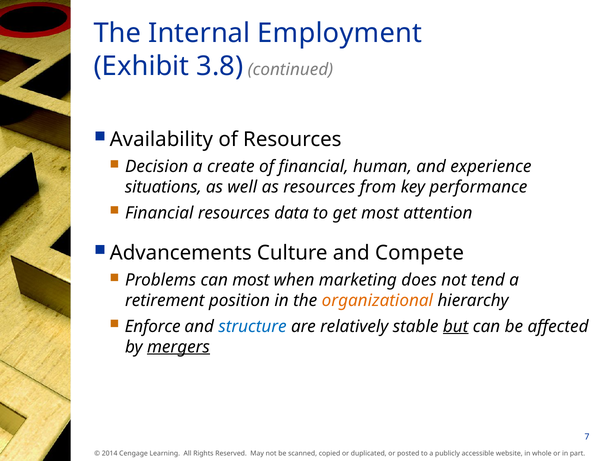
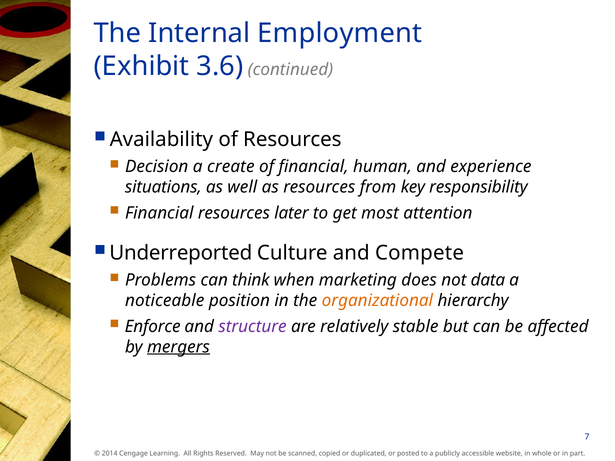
3.8: 3.8 -> 3.6 (220, 66)
performance: performance -> responsibility (478, 187)
data: data -> later (292, 213)
Advancements: Advancements -> Underreported (181, 253)
can most: most -> think (251, 280)
tend: tend -> data (488, 280)
retirement: retirement -> noticeable (165, 301)
structure colour: blue -> purple (253, 327)
but underline: present -> none (456, 327)
